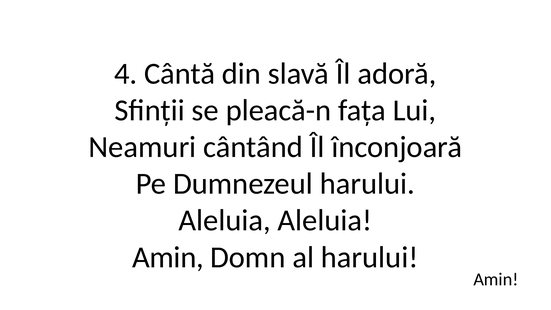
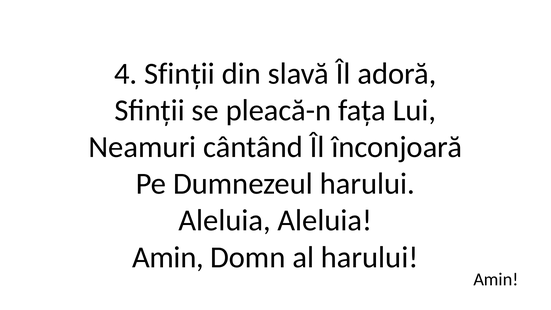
4 Cântă: Cântă -> Sfinții (180, 74)
